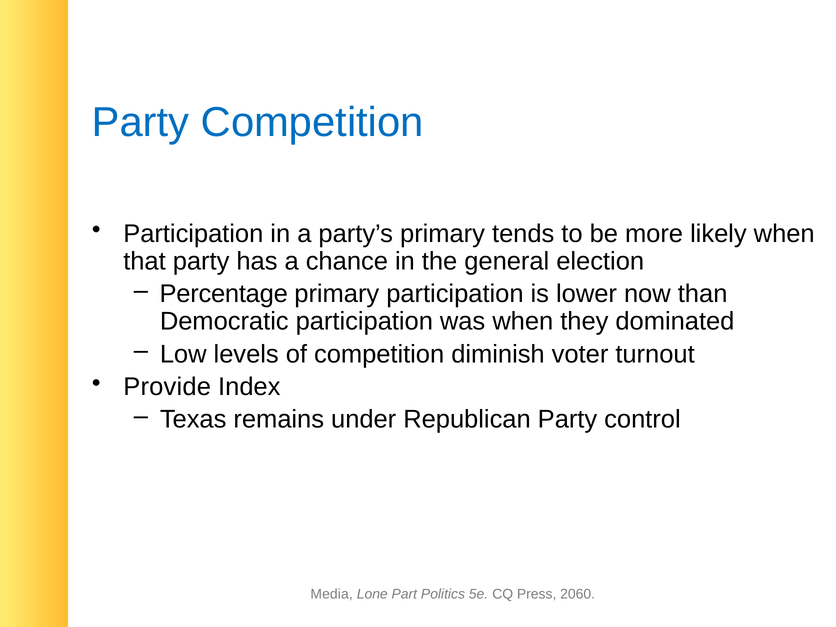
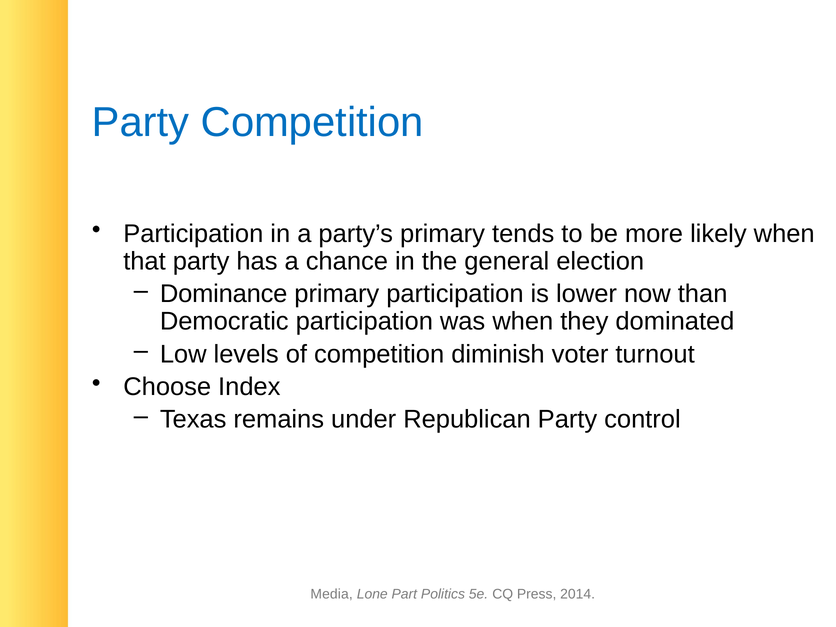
Percentage: Percentage -> Dominance (224, 294)
Provide: Provide -> Choose (167, 387)
2060: 2060 -> 2014 (578, 594)
